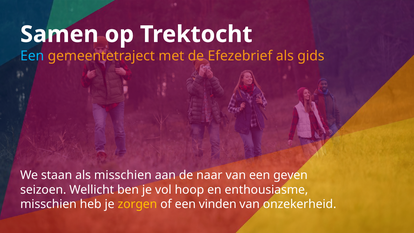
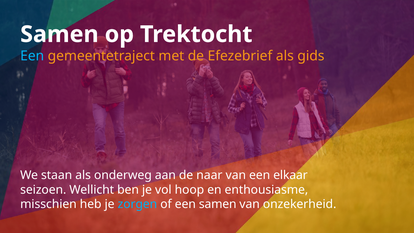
als misschien: misschien -> onderweg (123, 175)
geven: geven -> elkaar (290, 175)
zorgen colour: yellow -> light blue (137, 204)
een vinden: vinden -> samen (218, 204)
